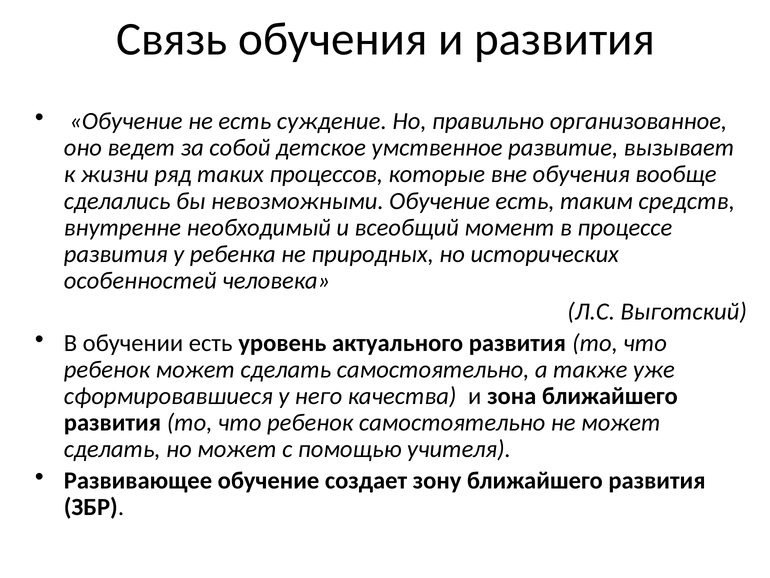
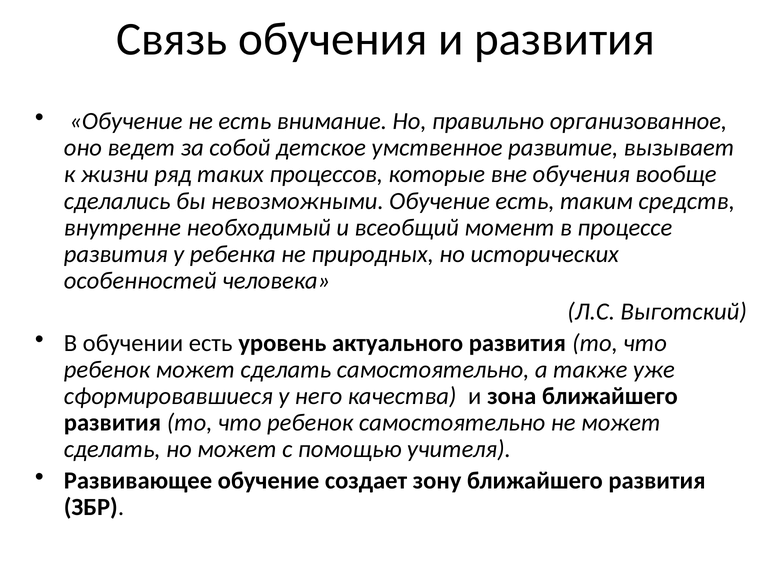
суждение: суждение -> внимание (332, 121)
